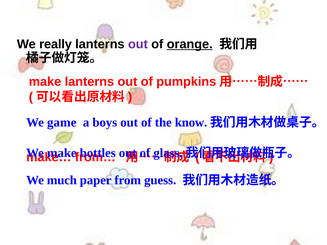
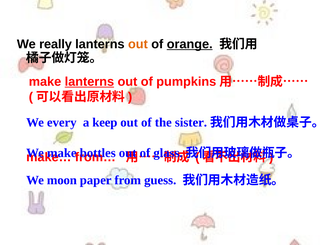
out colour: purple -> orange (138, 44)
lanterns underline: none -> present (89, 82)
game: game -> every (62, 123)
boys: boys -> keep (105, 123)
know: know -> sister (191, 123)
much: much -> moon (62, 180)
